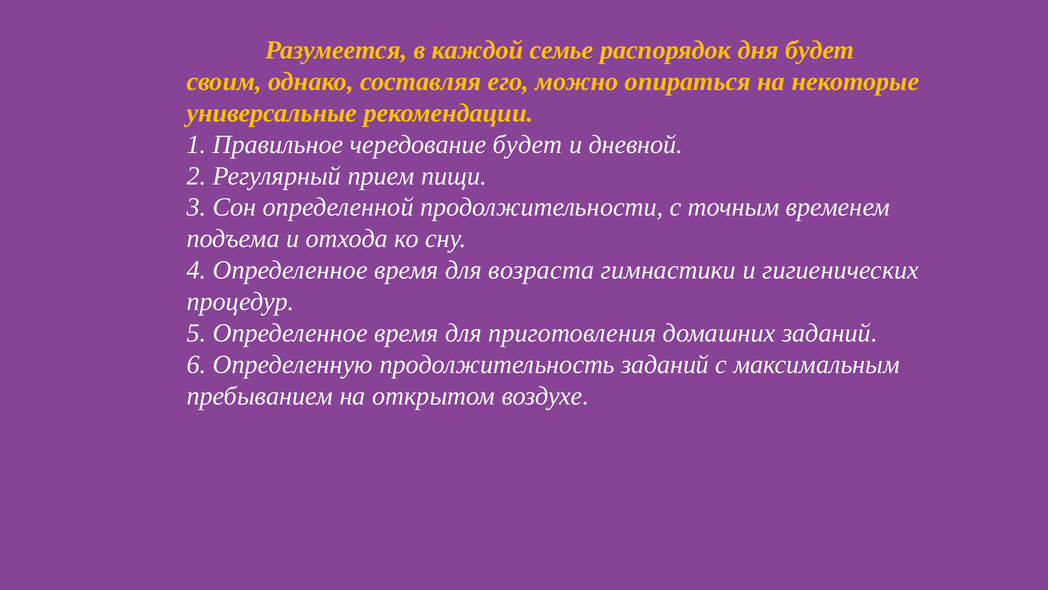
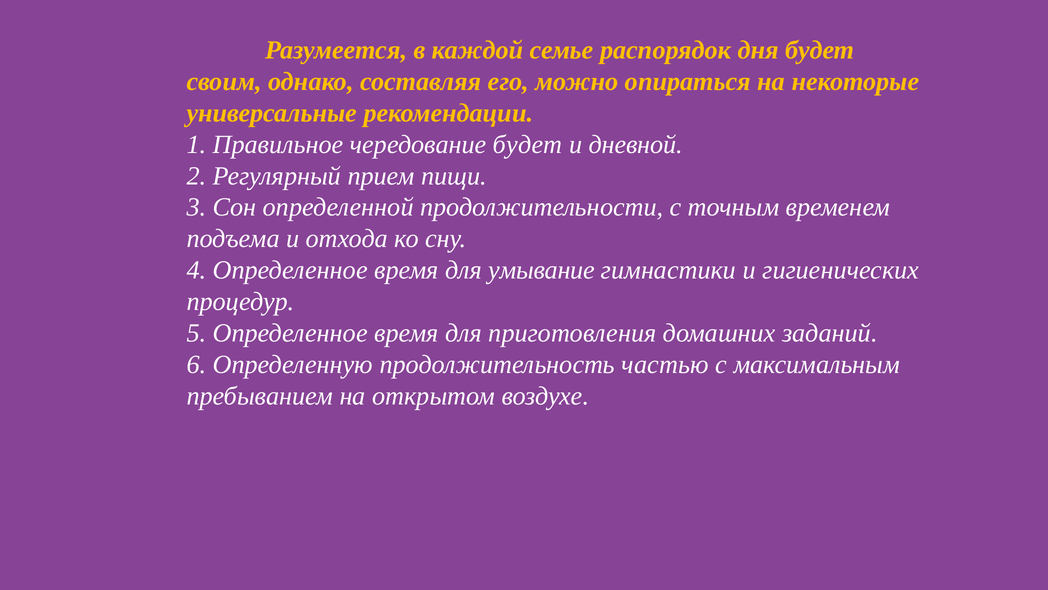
возраста: возраста -> умывание (542, 270)
продолжительность заданий: заданий -> частью (665, 364)
